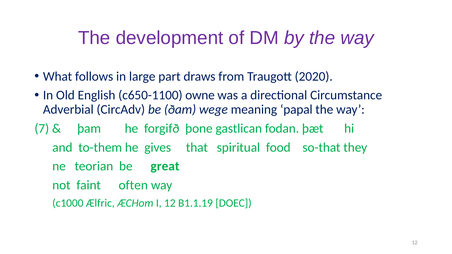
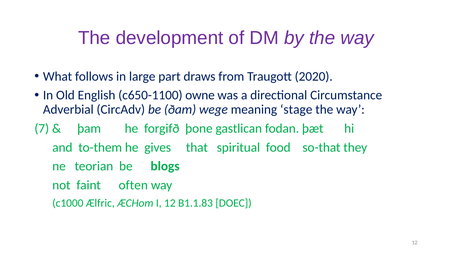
papal: papal -> stage (296, 110)
great: great -> blogs (165, 166)
B1.1.19: B1.1.19 -> B1.1.83 (195, 203)
